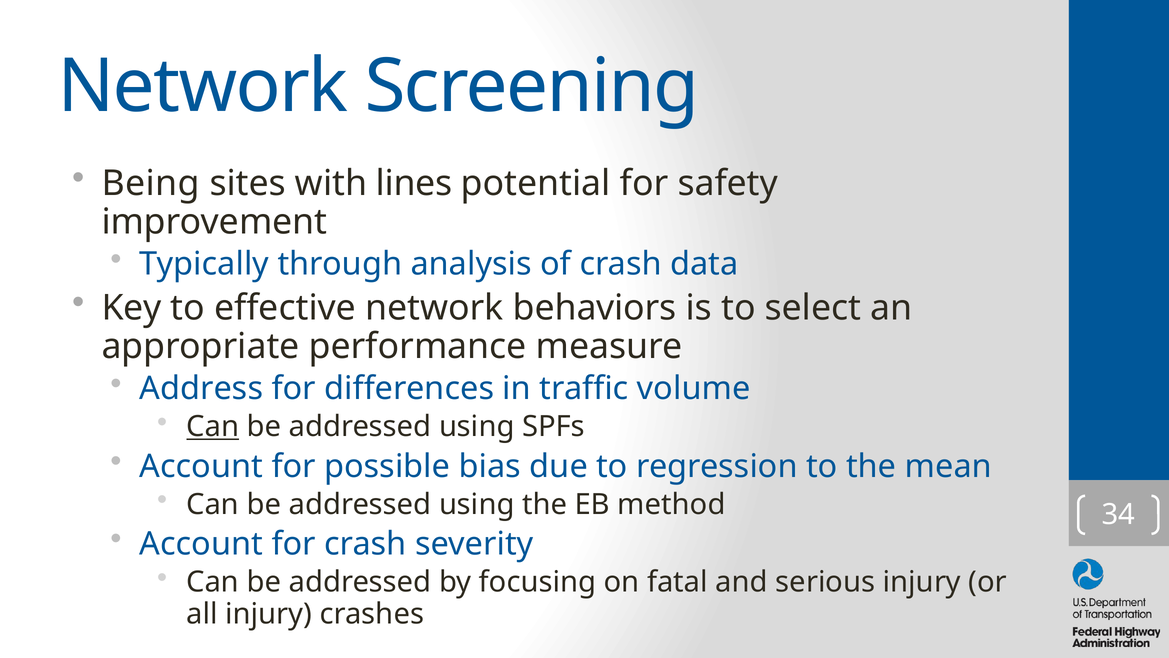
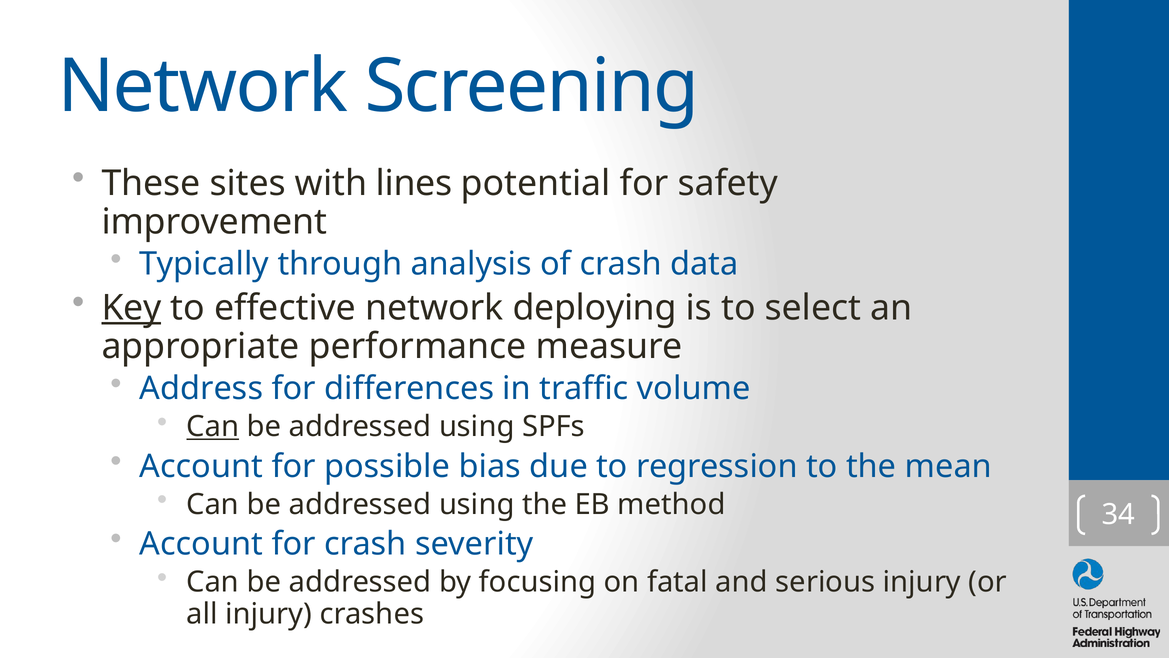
Being: Being -> These (151, 183)
Key underline: none -> present (131, 308)
behaviors: behaviors -> deploying (595, 308)
